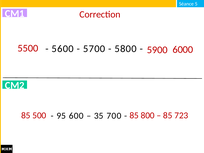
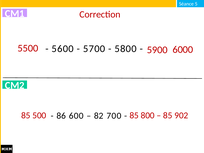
723: 723 -> 902 (181, 115)
95: 95 -> 86 (61, 116)
35: 35 -> 82 (99, 116)
